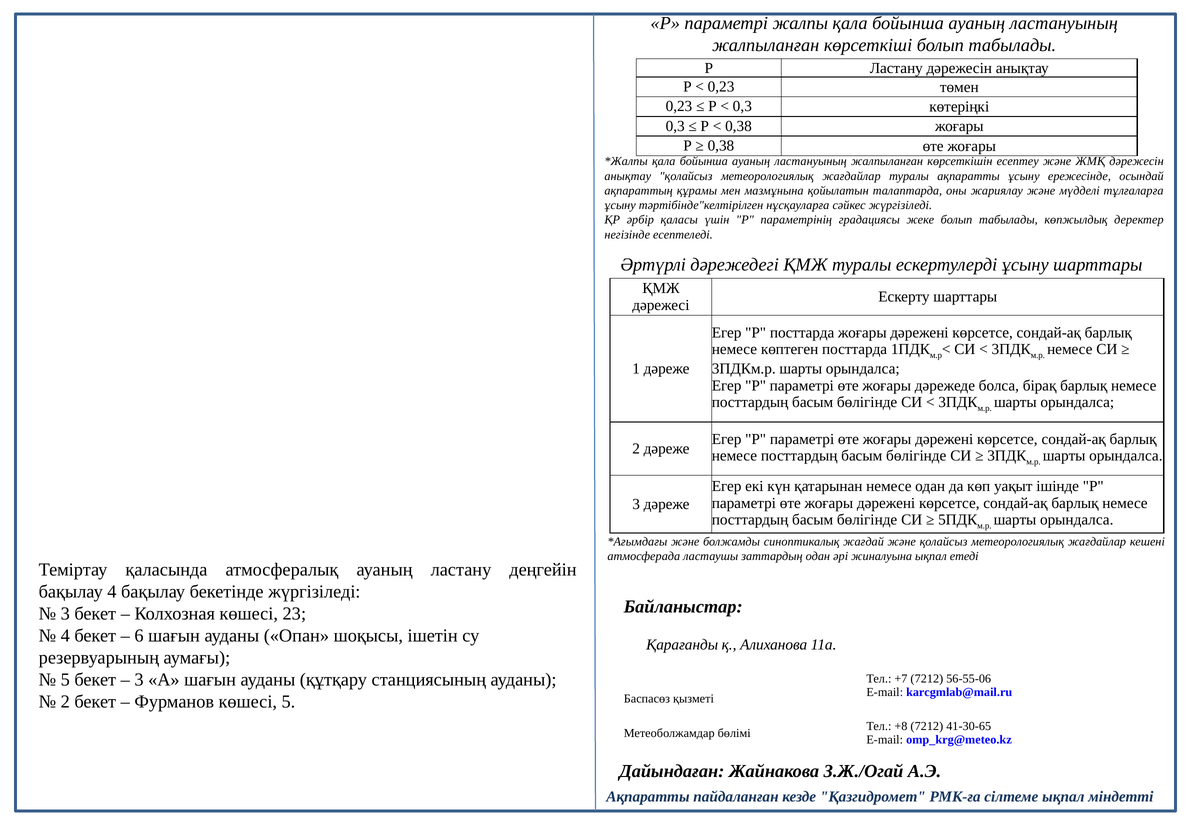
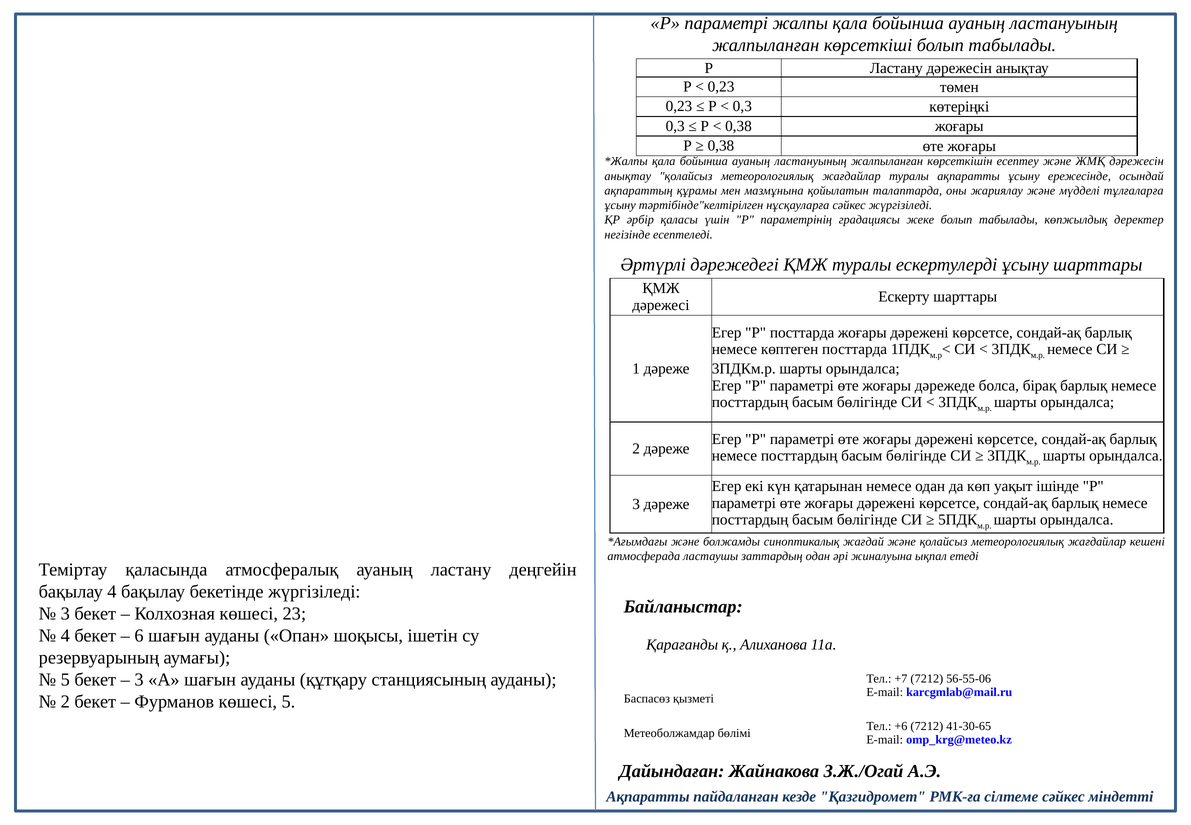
+8: +8 -> +6 (901, 726)
сілтеме ықпал: ықпал -> сәйкес (1063, 796)
